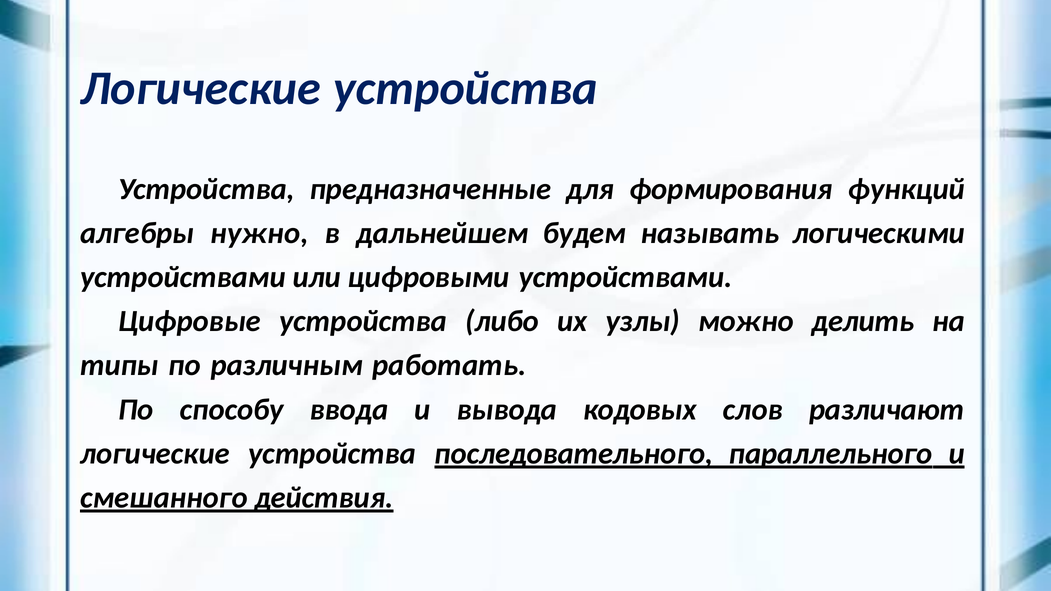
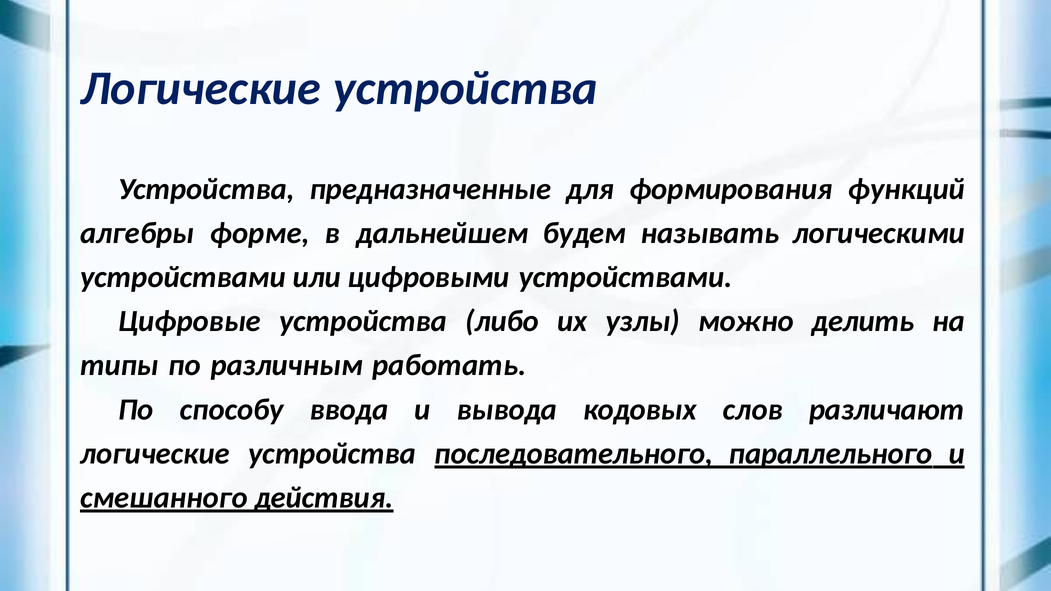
нужно: нужно -> форме (260, 233)
